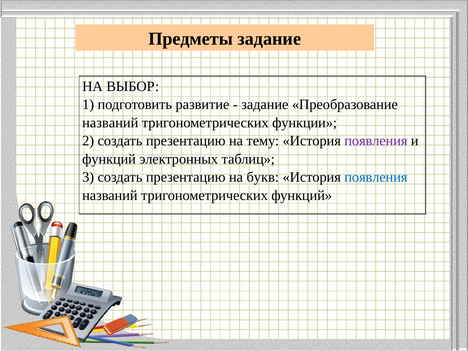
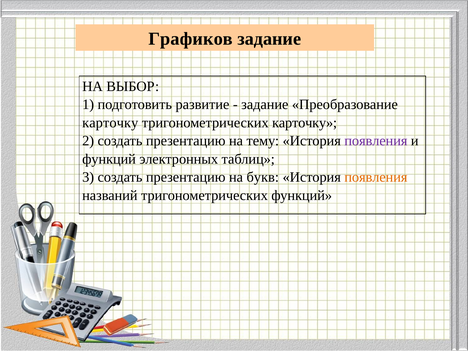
Предметы: Предметы -> Графиков (191, 39)
названий: названий -> карточку (110, 123)
тригонометрических функции: функции -> карточку (305, 123)
появления colour: blue -> orange (376, 177)
